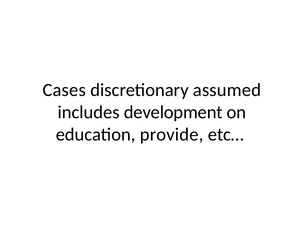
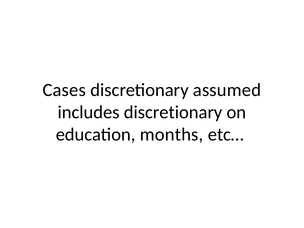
includes development: development -> discretionary (173, 112)
provide: provide -> months (172, 135)
